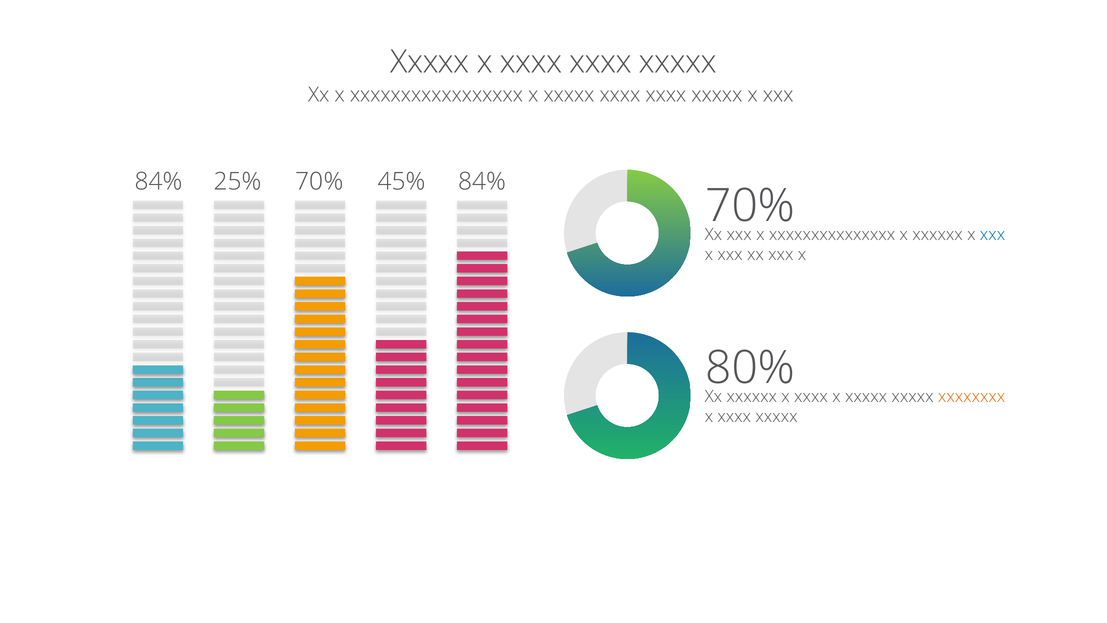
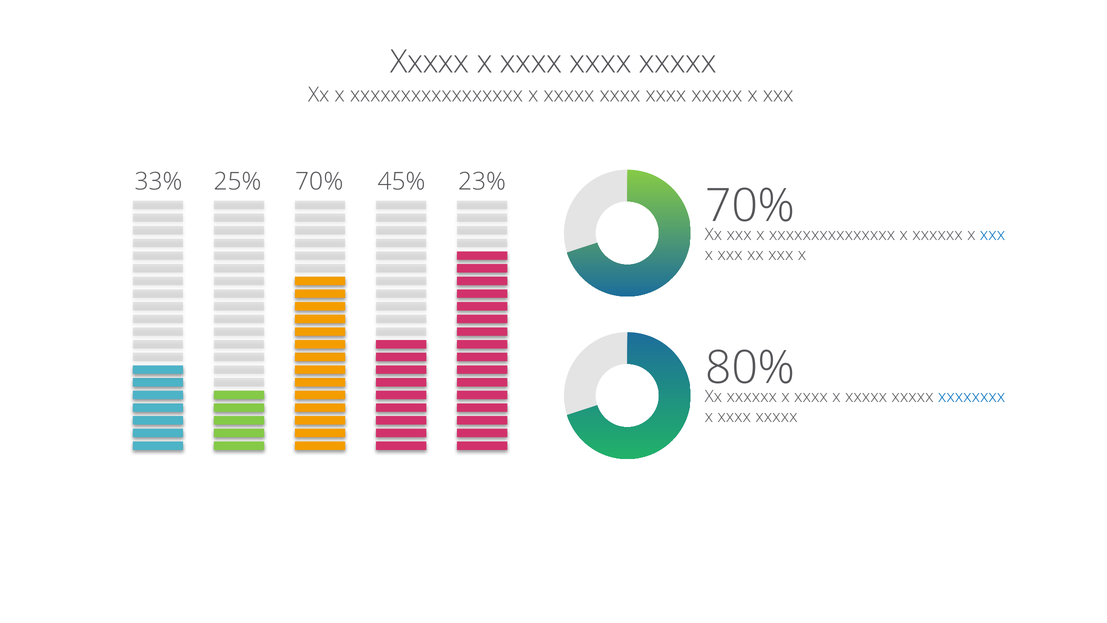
84%: 84% -> 33% (158, 182)
45% 84%: 84% -> 23% (482, 182)
xxxxxxxx colour: orange -> blue (972, 396)
